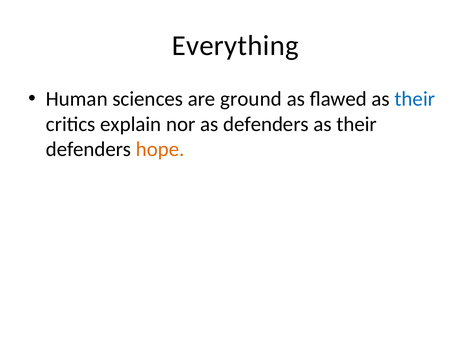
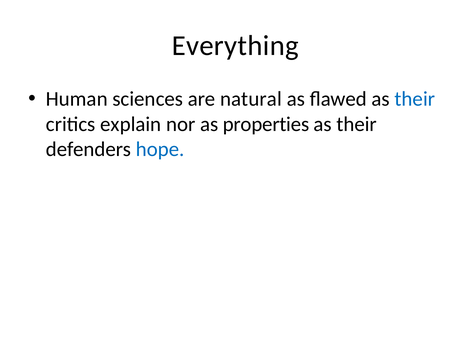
ground: ground -> natural (251, 99)
as defenders: defenders -> properties (266, 124)
hope colour: orange -> blue (160, 149)
